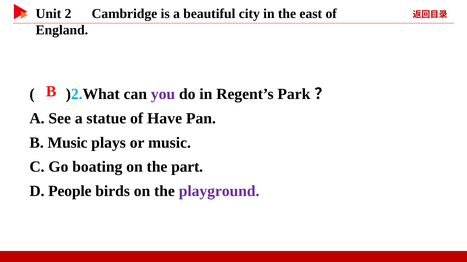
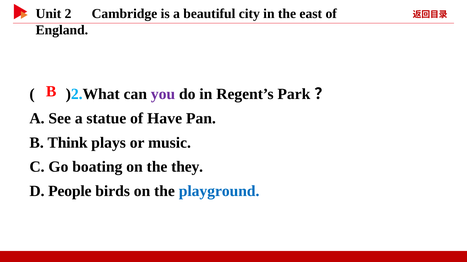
B Music: Music -> Think (68, 143)
part: part -> they (187, 167)
playground colour: purple -> blue (219, 191)
